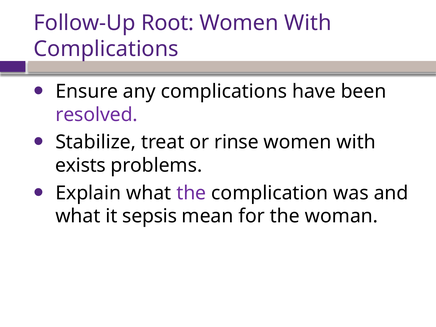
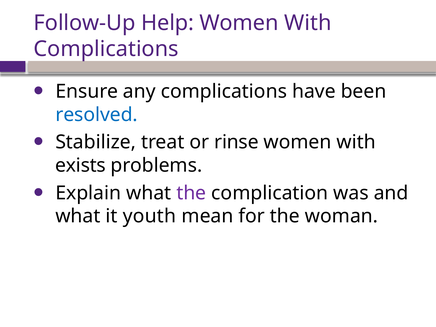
Root: Root -> Help (168, 23)
resolved colour: purple -> blue (97, 115)
sepsis: sepsis -> youth (149, 216)
